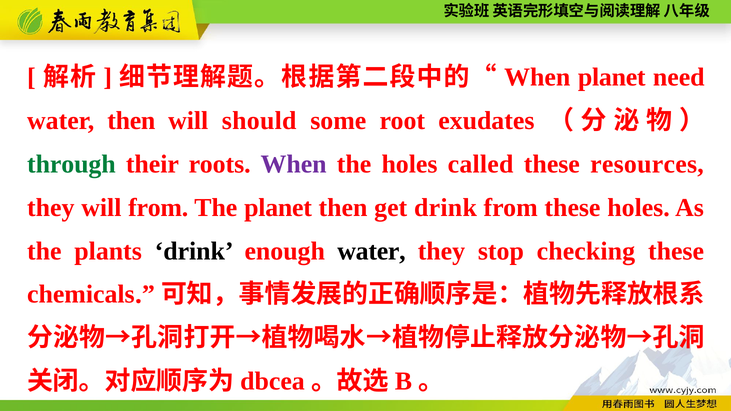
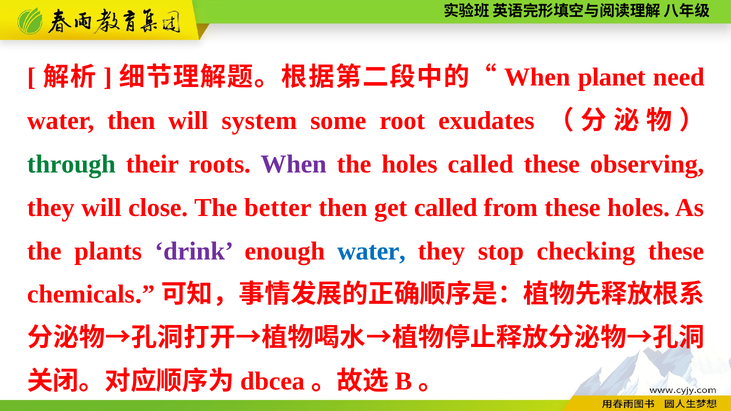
should: should -> system (259, 121)
resources: resources -> observing (647, 164)
will from: from -> close (158, 208)
The planet: planet -> better (278, 208)
get drink: drink -> called (446, 208)
drink colour: black -> purple (194, 251)
water colour: black -> blue (371, 251)
